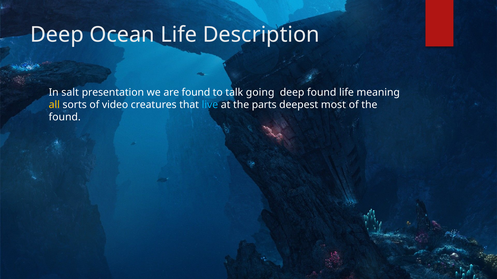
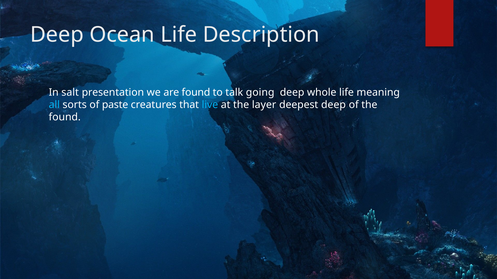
deep found: found -> whole (322, 92)
all colour: yellow -> light blue (54, 105)
video: video -> paste (115, 105)
parts: parts -> layer (264, 105)
deepest most: most -> deep (333, 105)
